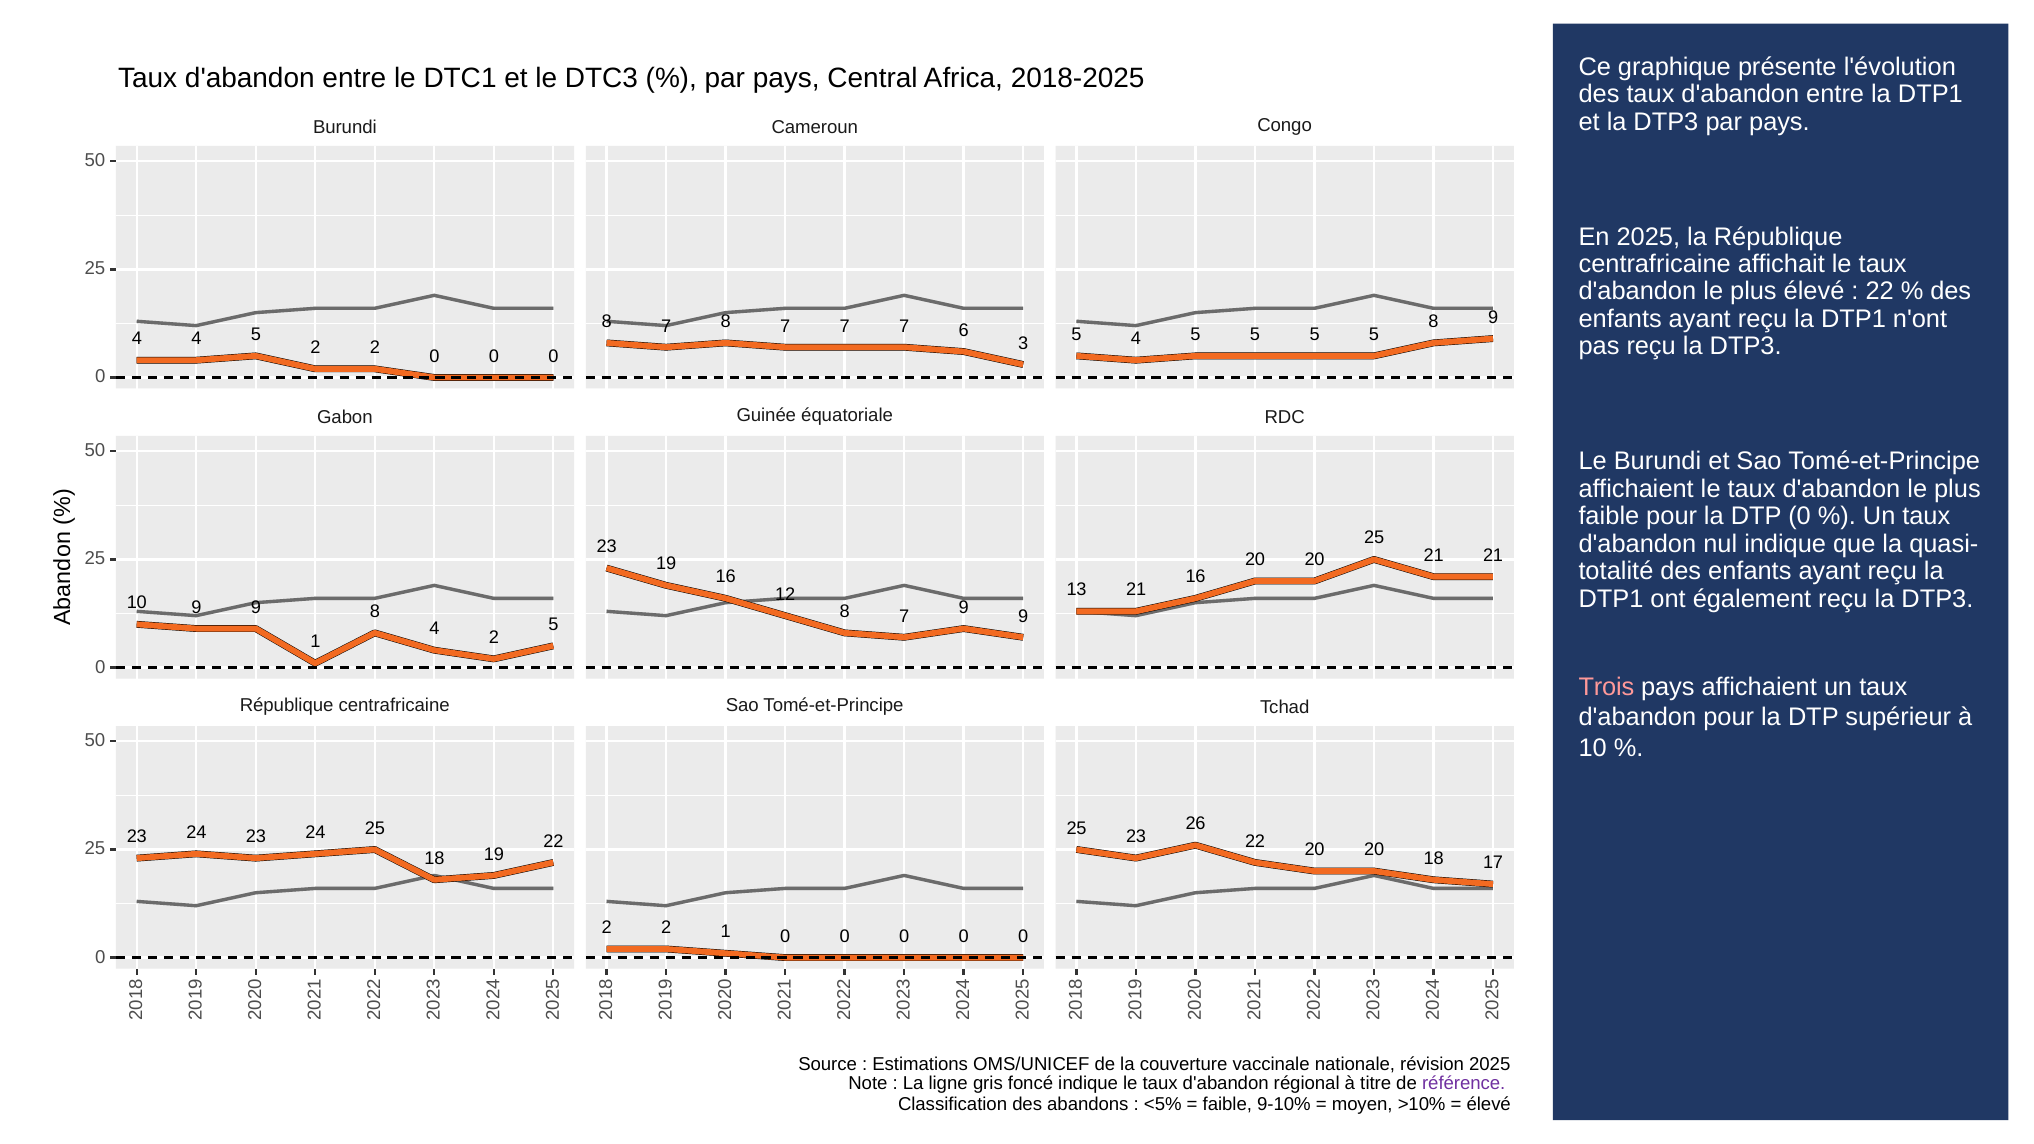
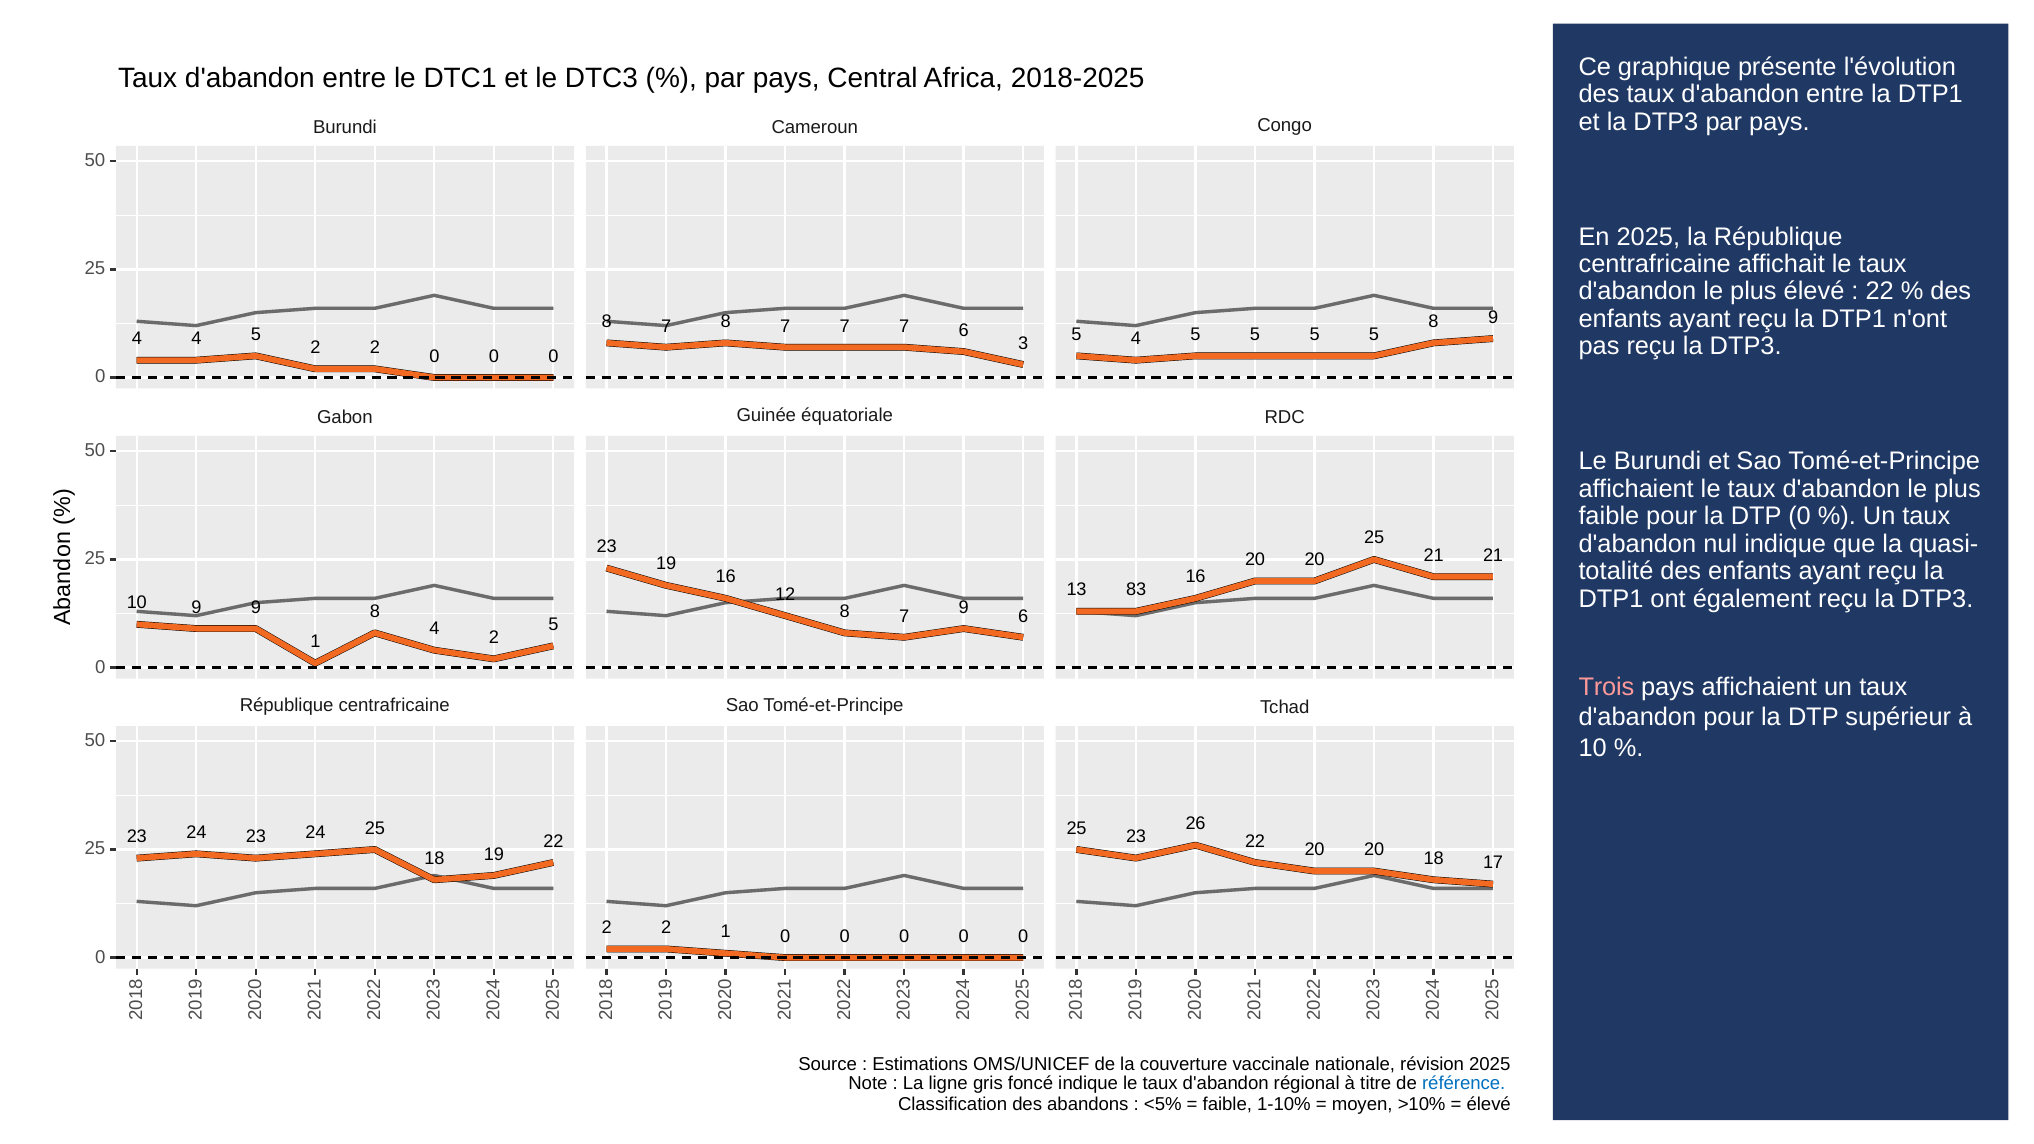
13 21: 21 -> 83 (1136, 590)
7 9 9: 9 -> 6 (1023, 616)
référence colour: purple -> blue (1464, 1084)
9-10%: 9-10% -> 1-10% (1284, 1104)
